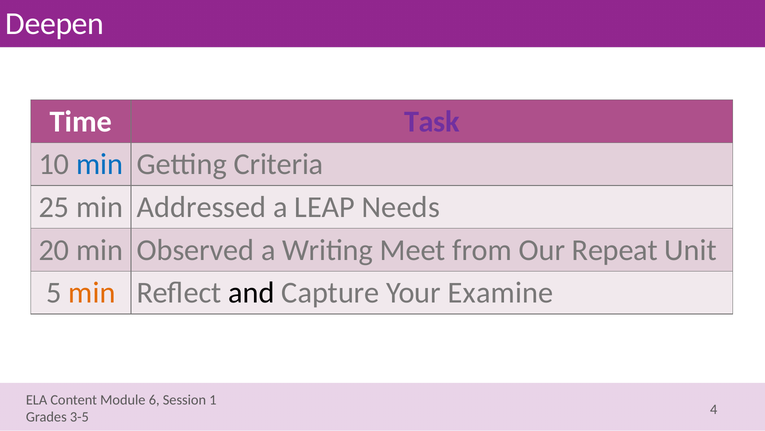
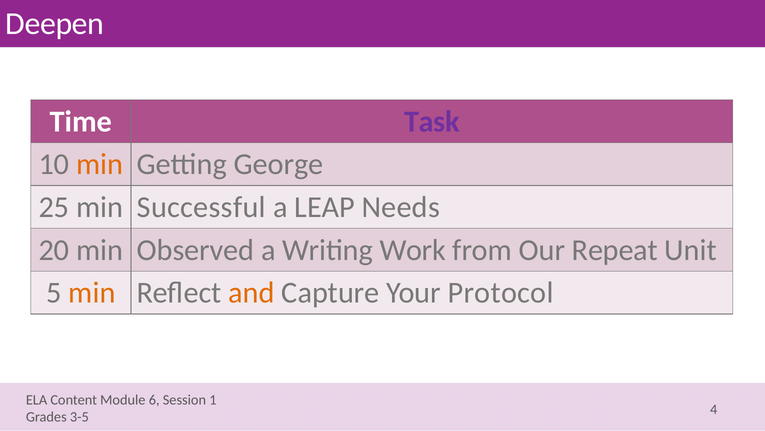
min colour: blue -> orange (100, 164)
Criteria: Criteria -> George (279, 164)
Addressed: Addressed -> Successful (201, 207)
Meet: Meet -> Work (413, 250)
and colour: black -> orange (251, 292)
Examine: Examine -> Protocol (501, 292)
